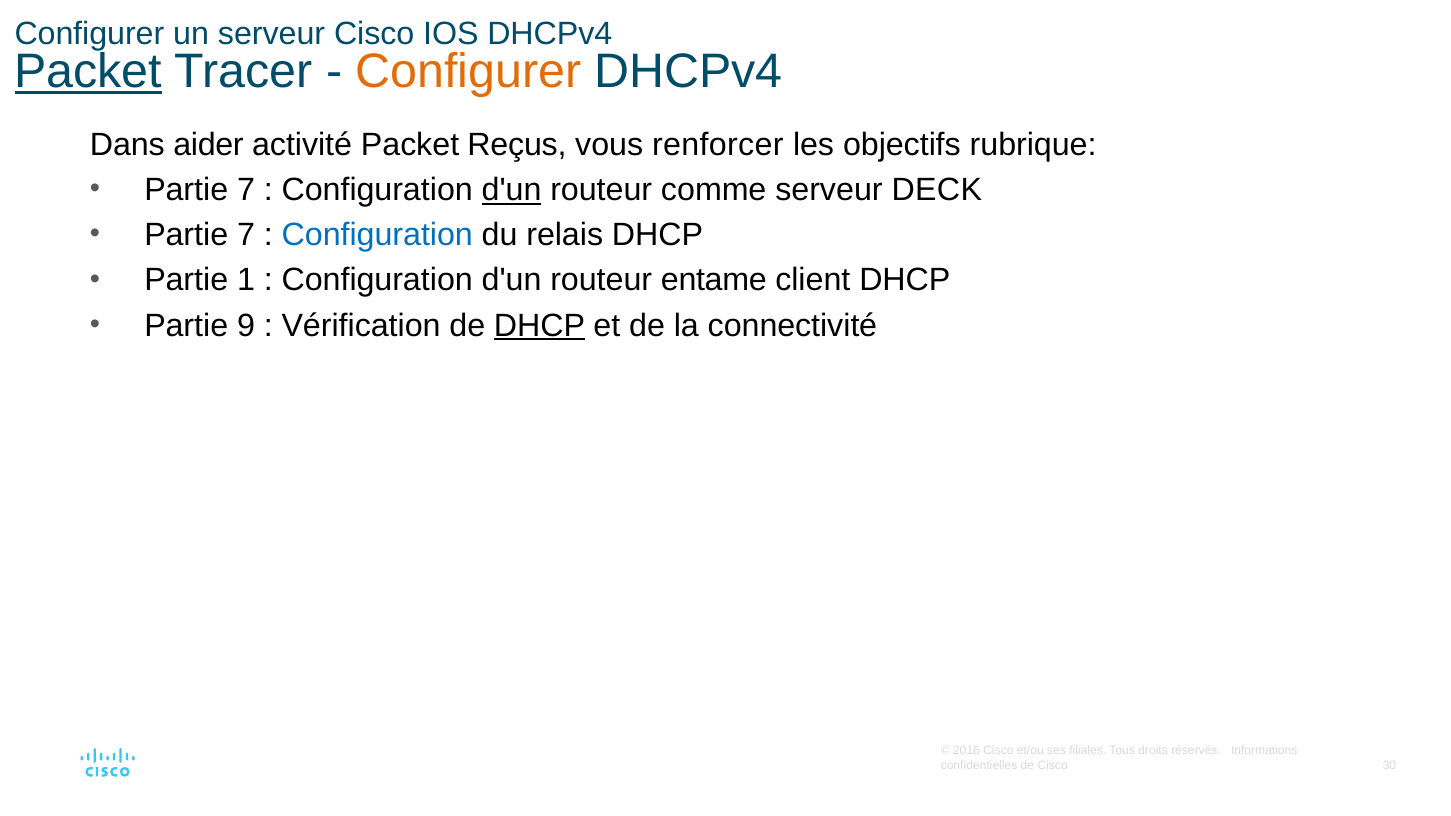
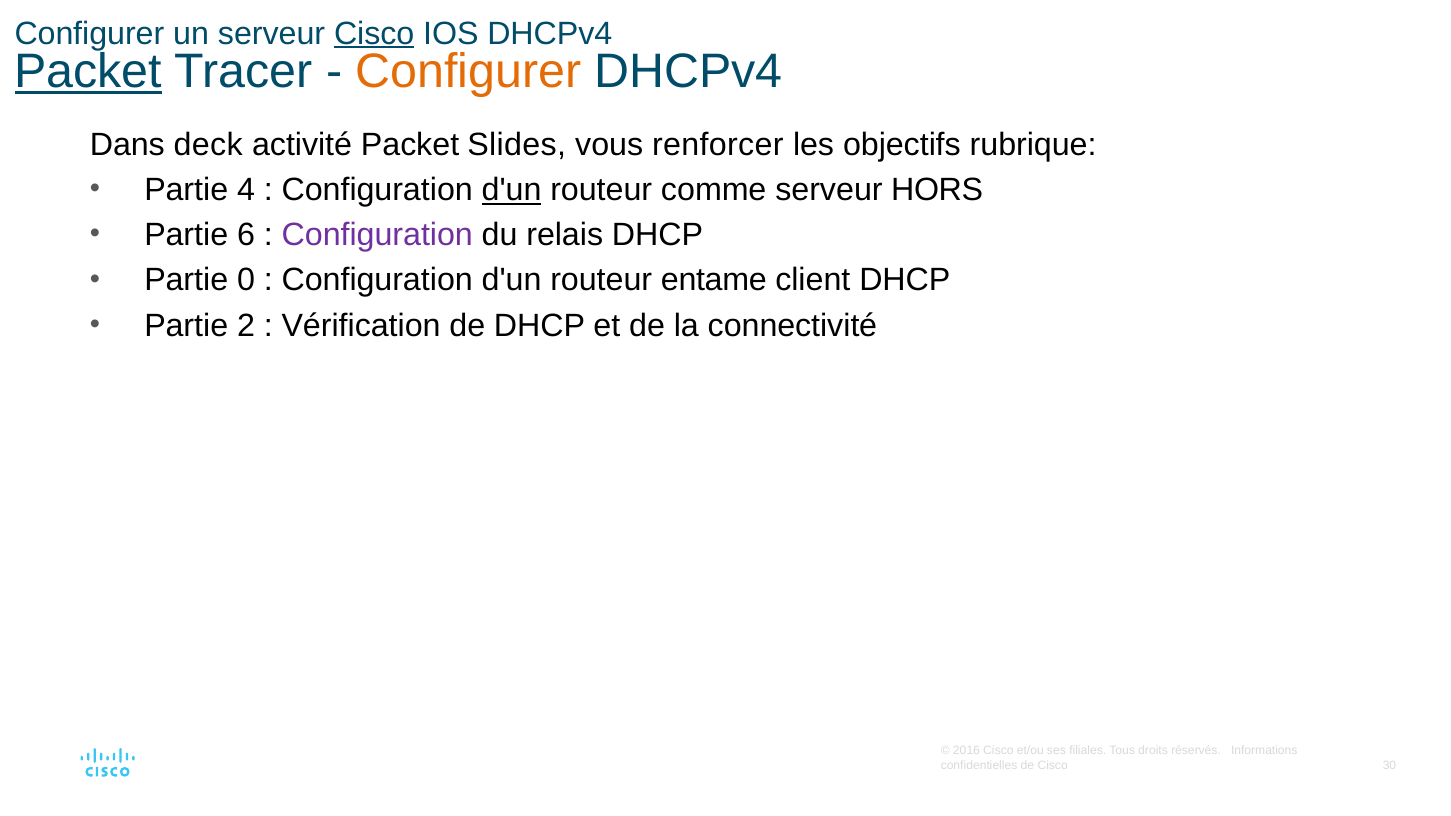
Cisco underline: none -> present (374, 33)
aider: aider -> deck (208, 145)
Reçus: Reçus -> Slides (517, 145)
7: 7 -> 4 (246, 190)
DECK: DECK -> HORS (937, 190)
7: 7 -> 6 (246, 235)
Configuration colour: blue -> purple (377, 235)
1: 1 -> 0 (246, 280)
9: 9 -> 2 (246, 325)
DHCP underline: present -> none (540, 325)
